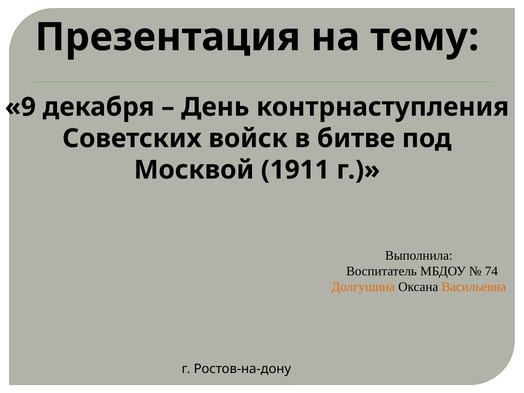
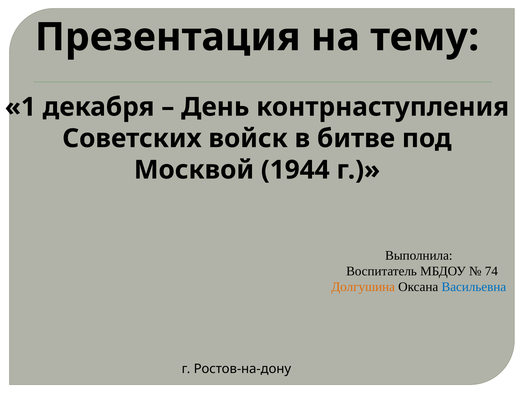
9: 9 -> 1 (20, 107)
1911: 1911 -> 1944 (295, 170)
Васильевна colour: orange -> blue (474, 287)
